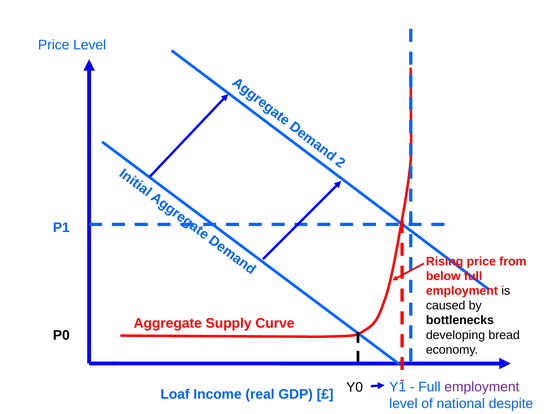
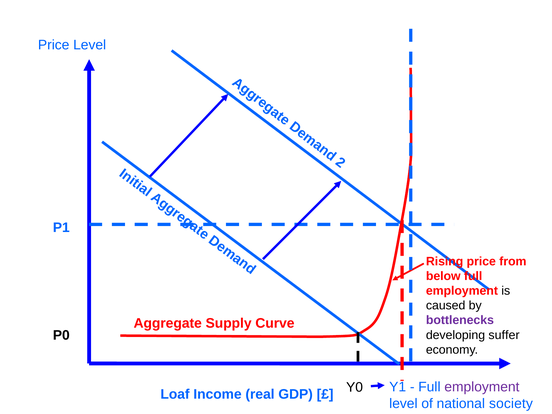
bottlenecks colour: black -> purple (460, 320)
bread: bread -> suffer (504, 335)
despite: despite -> society (511, 403)
